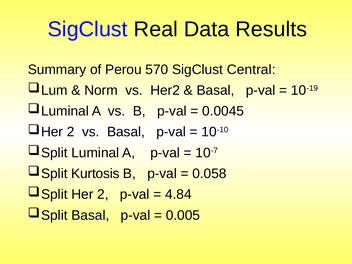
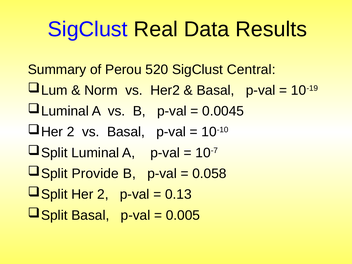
570: 570 -> 520 (157, 70)
Kurtosis: Kurtosis -> Provide (95, 174)
4.84: 4.84 -> 0.13 (178, 194)
